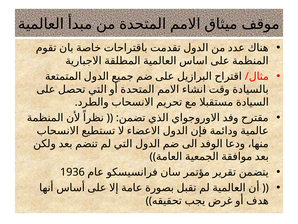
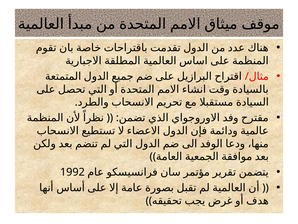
1936: 1936 -> 1992 (72, 172)
